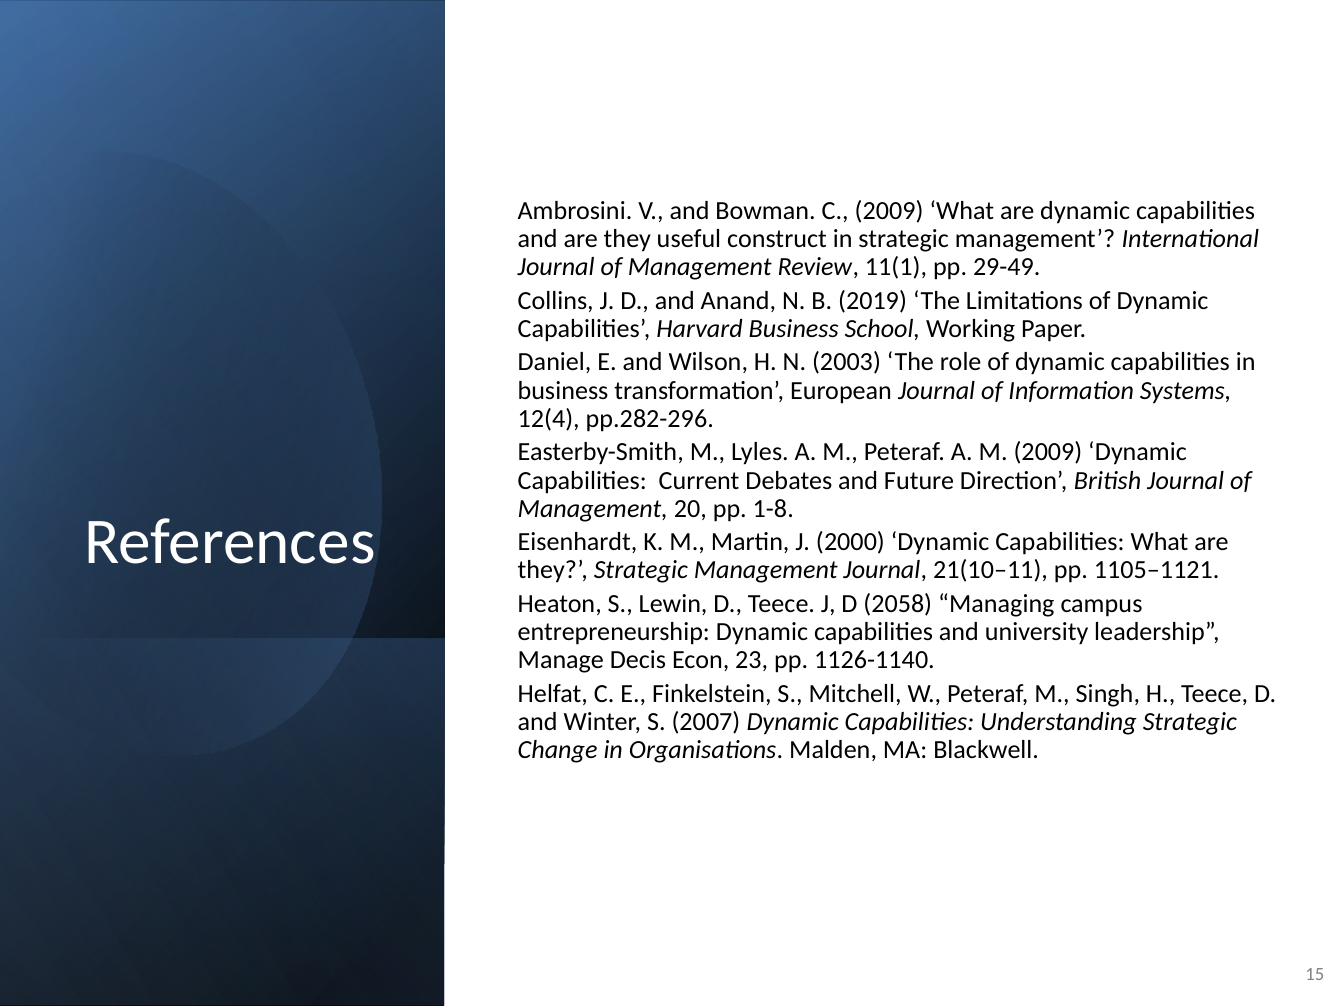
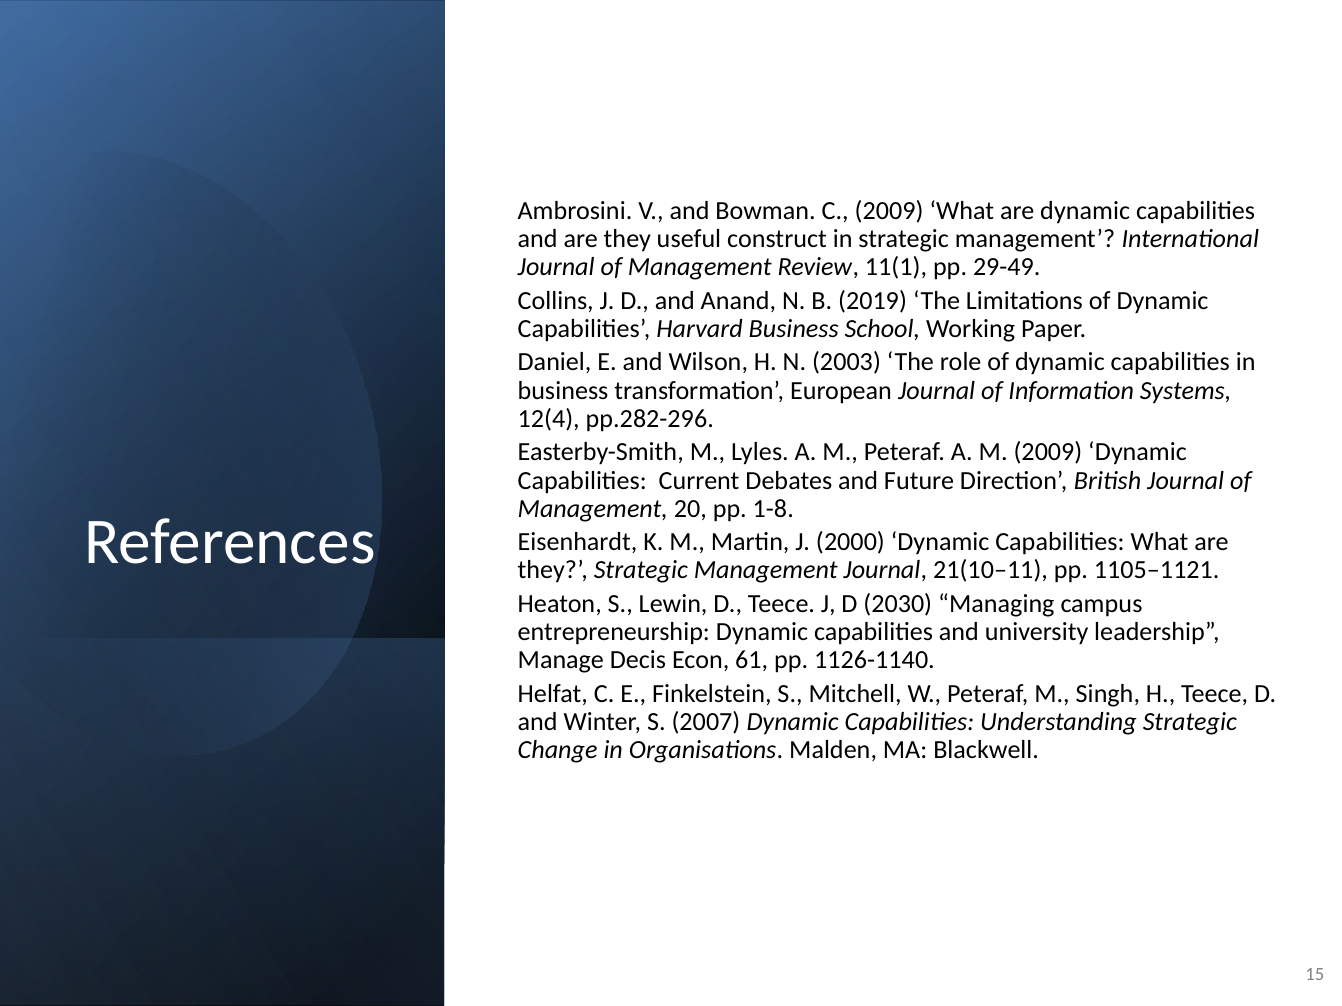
2058: 2058 -> 2030 (898, 604)
23: 23 -> 61 (752, 661)
